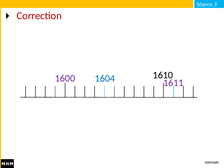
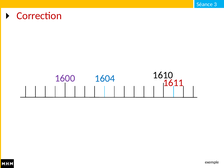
1611 colour: purple -> red (173, 83)
